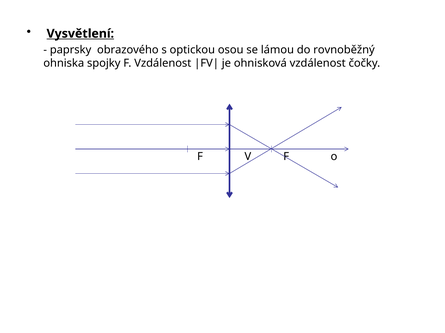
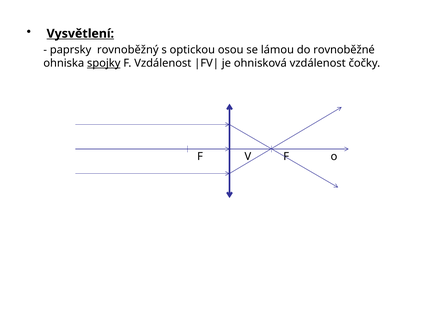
obrazového: obrazového -> rovnoběžný (128, 50)
rovnoběžný: rovnoběžný -> rovnoběžné (344, 50)
spojky underline: none -> present (104, 63)
